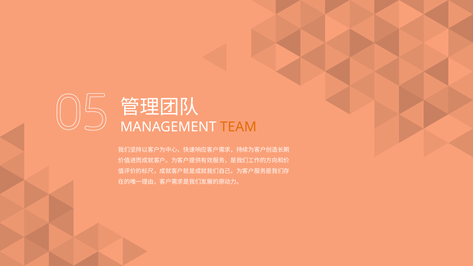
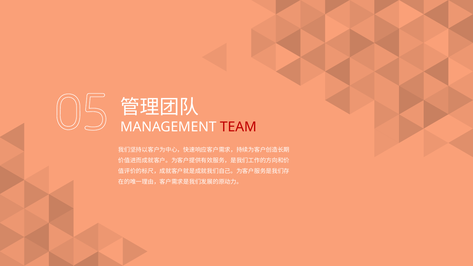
TEAM colour: orange -> red (238, 127)
